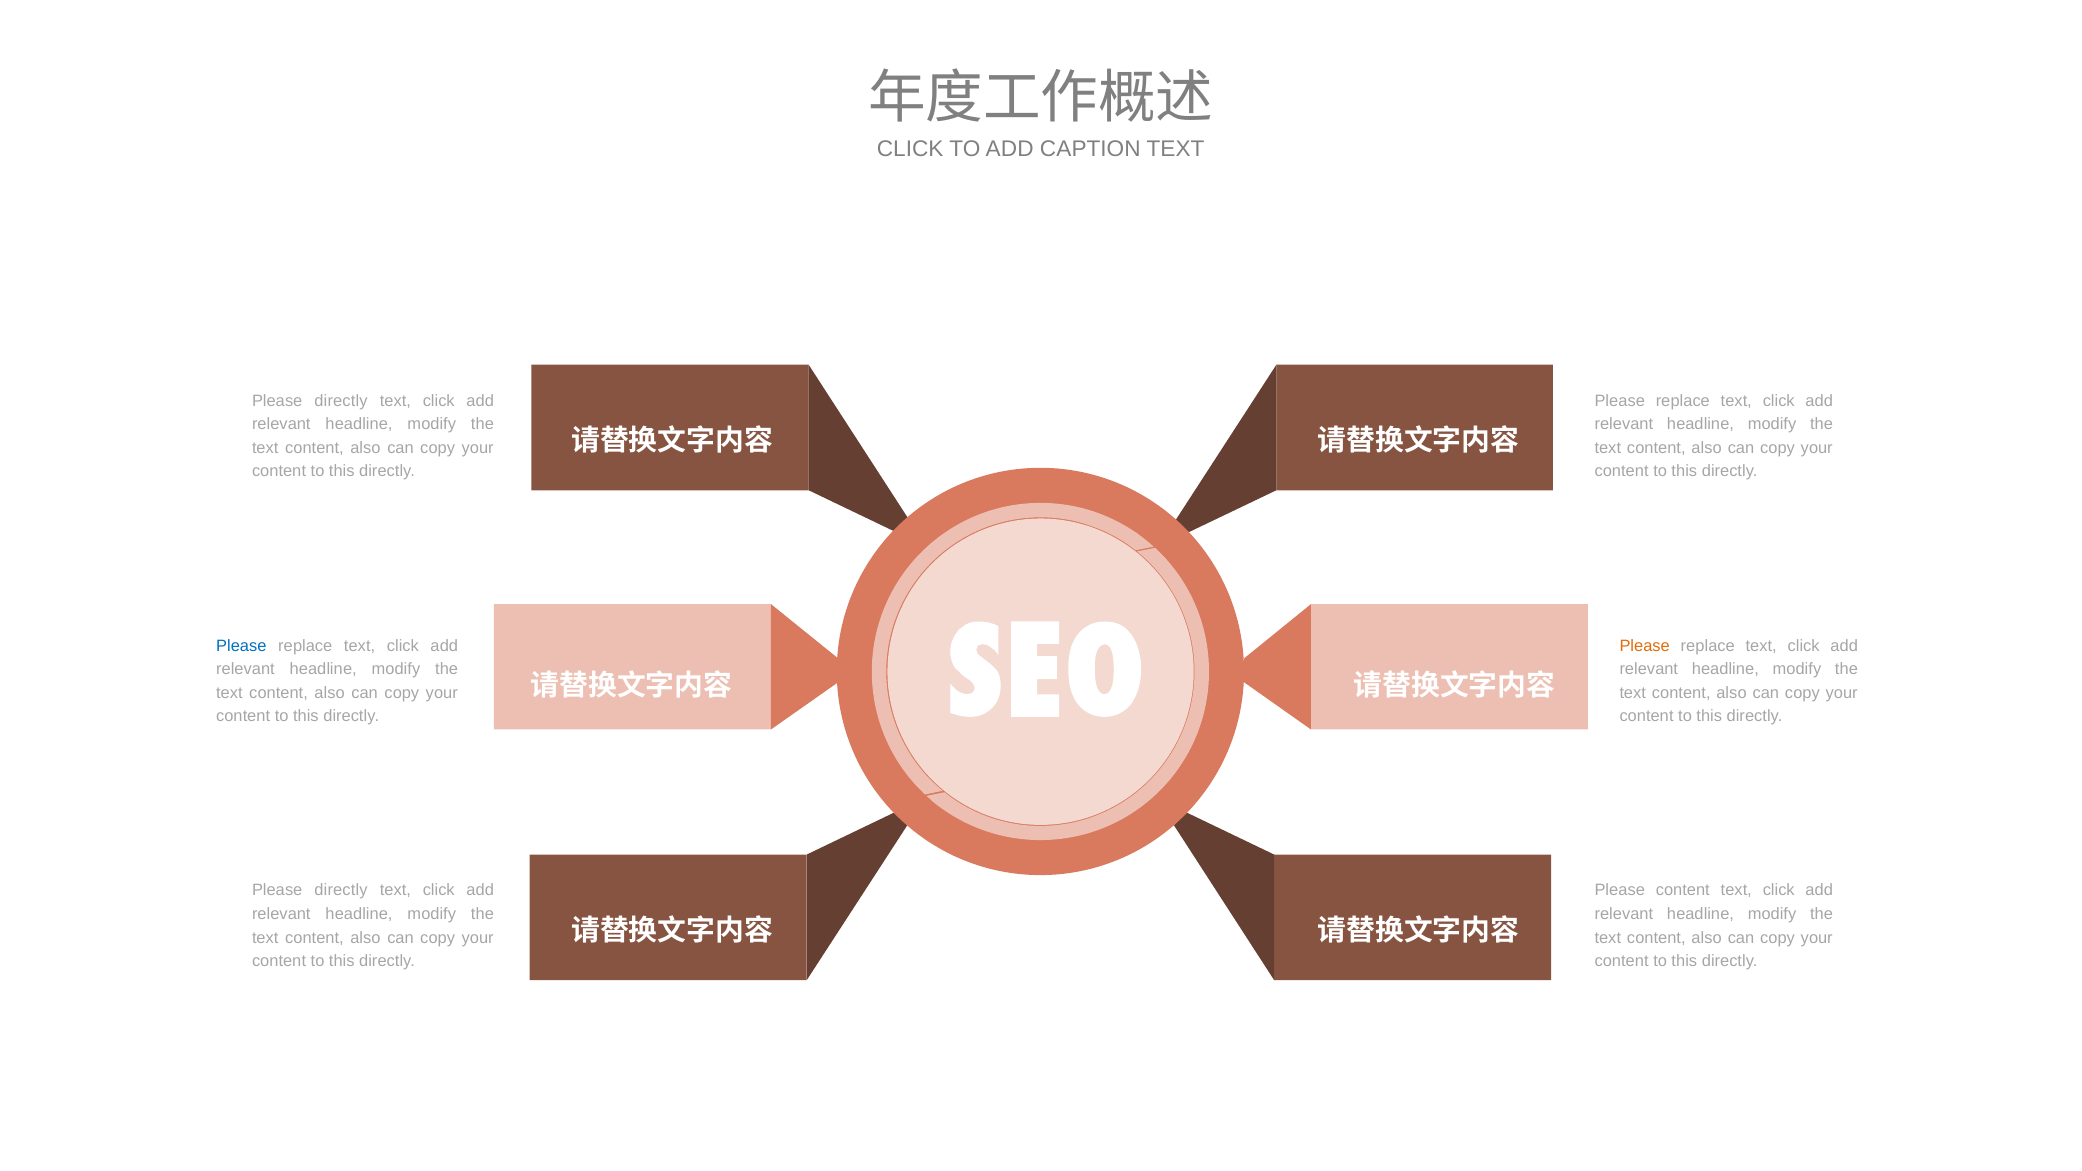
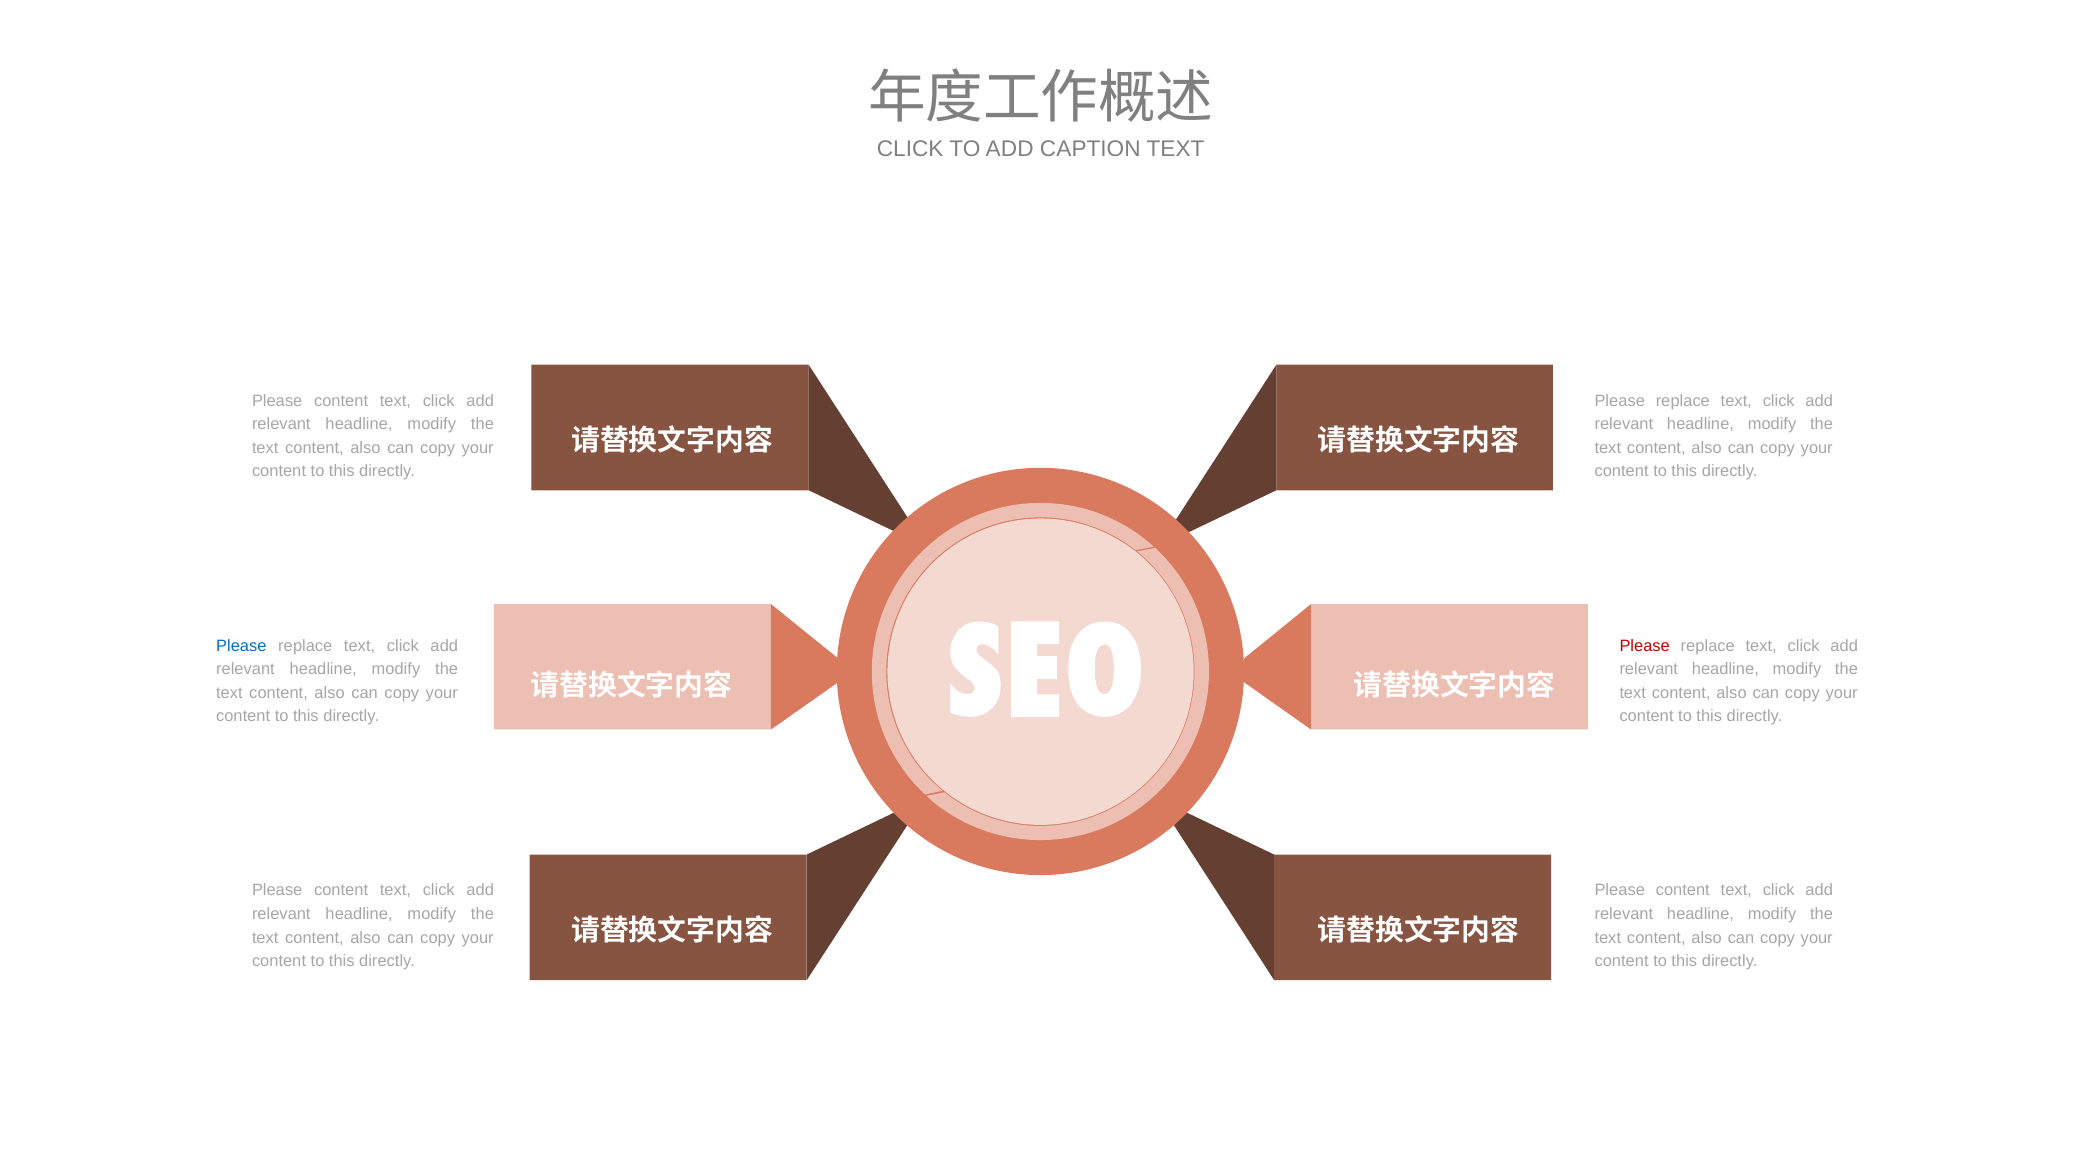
directly: directly -> content (341, 401)
Please colour: orange -> red (1645, 646)
directly: directly -> content (341, 891)
